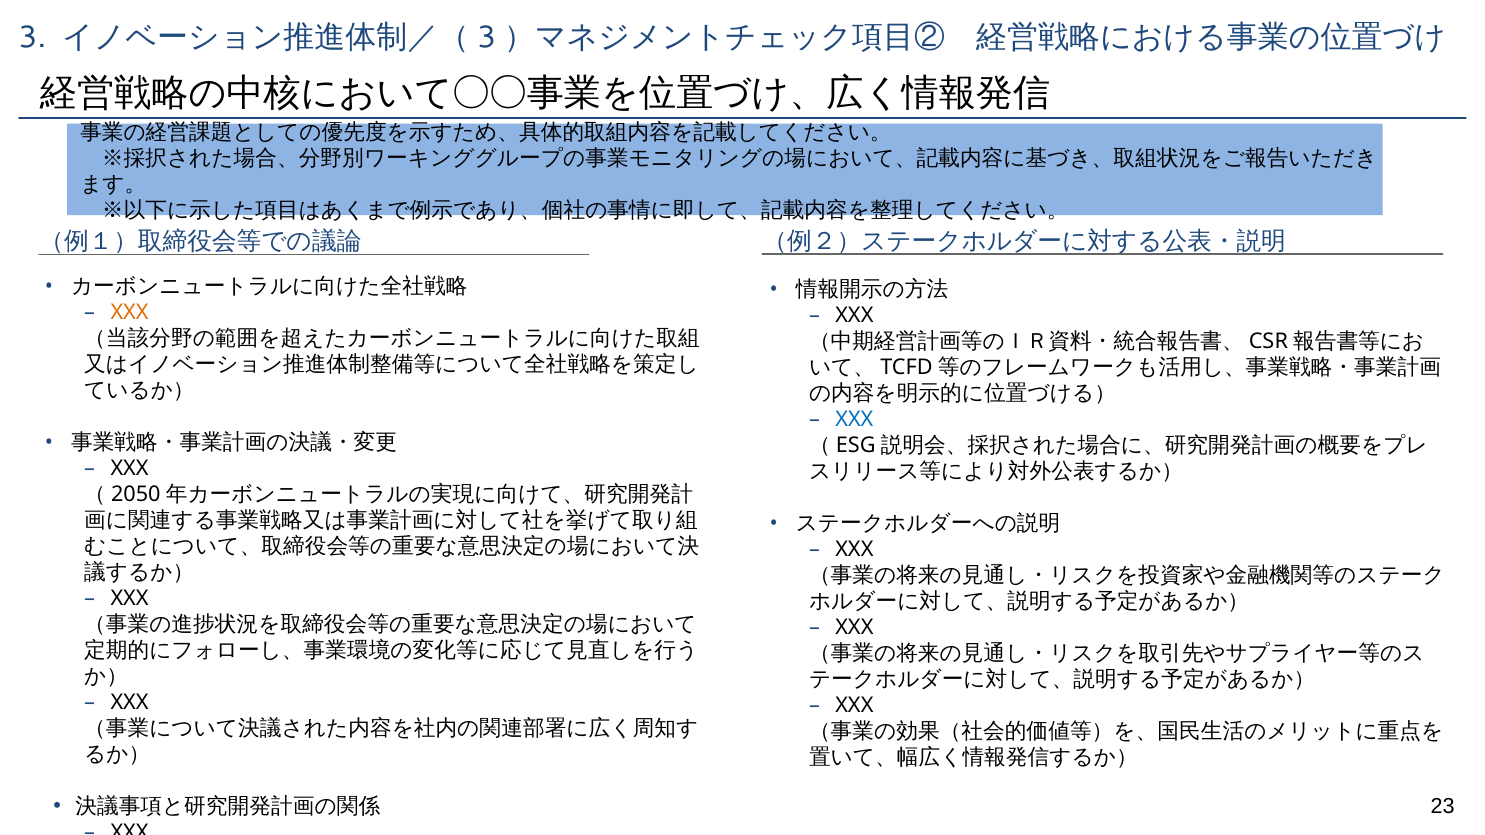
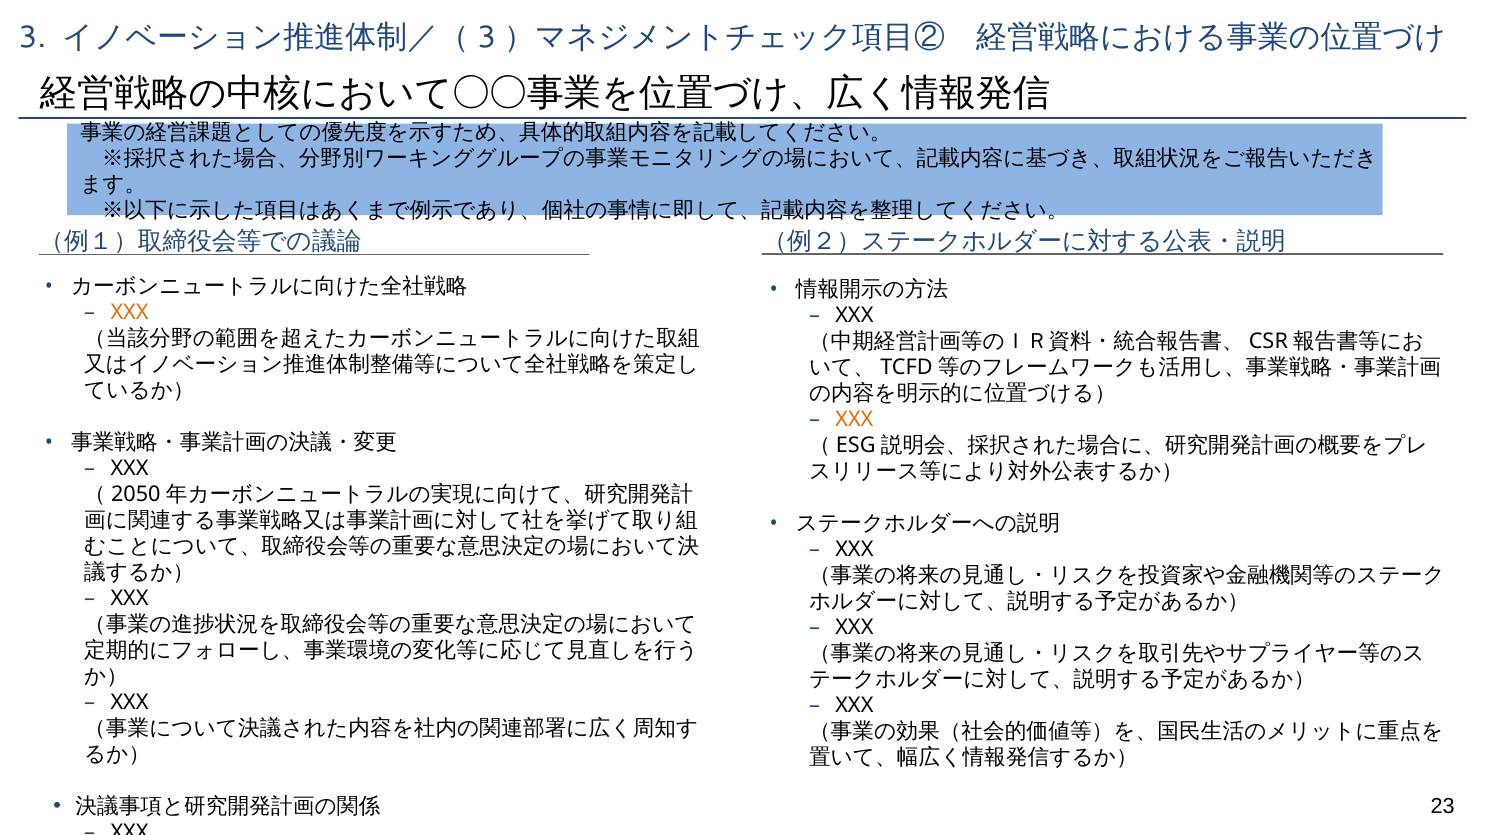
XXX colour: blue -> orange (854, 420)
